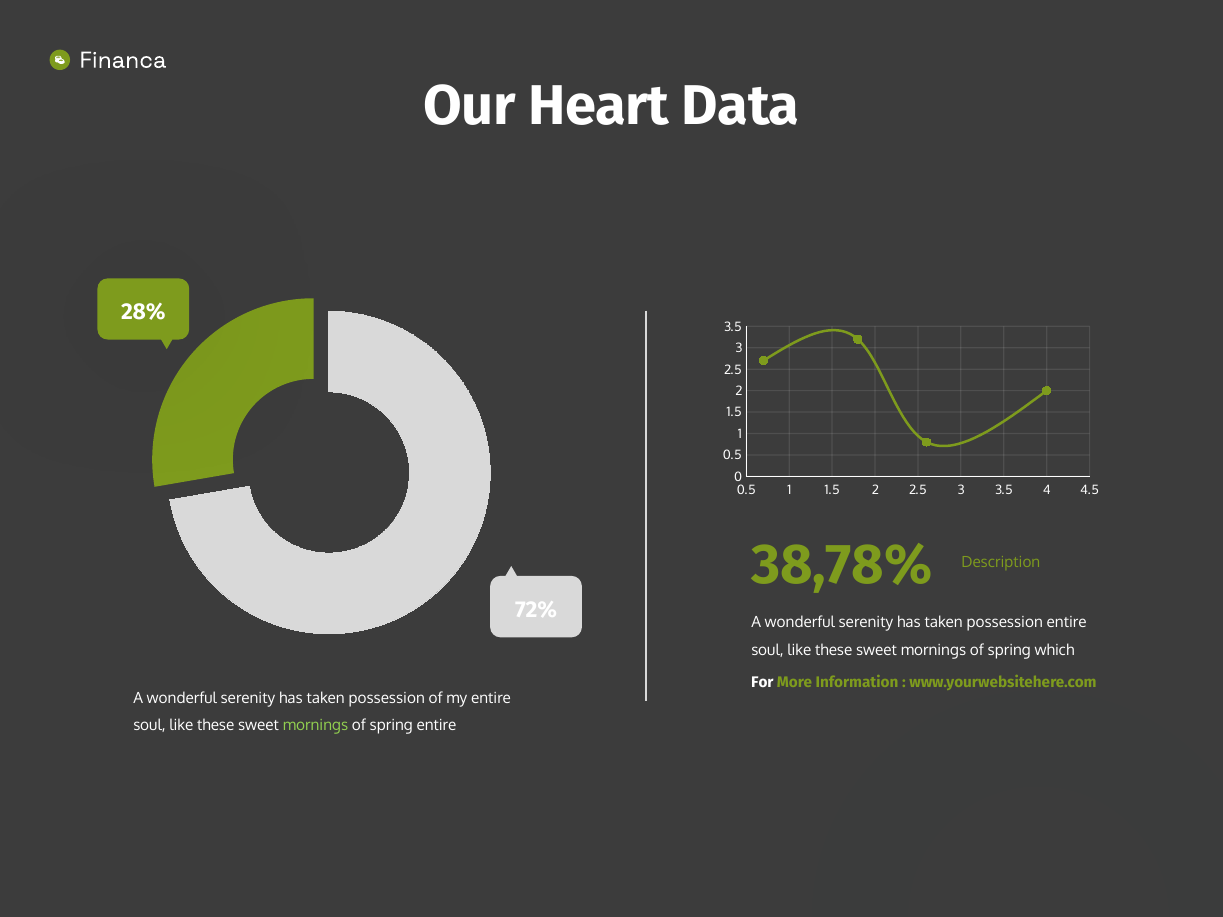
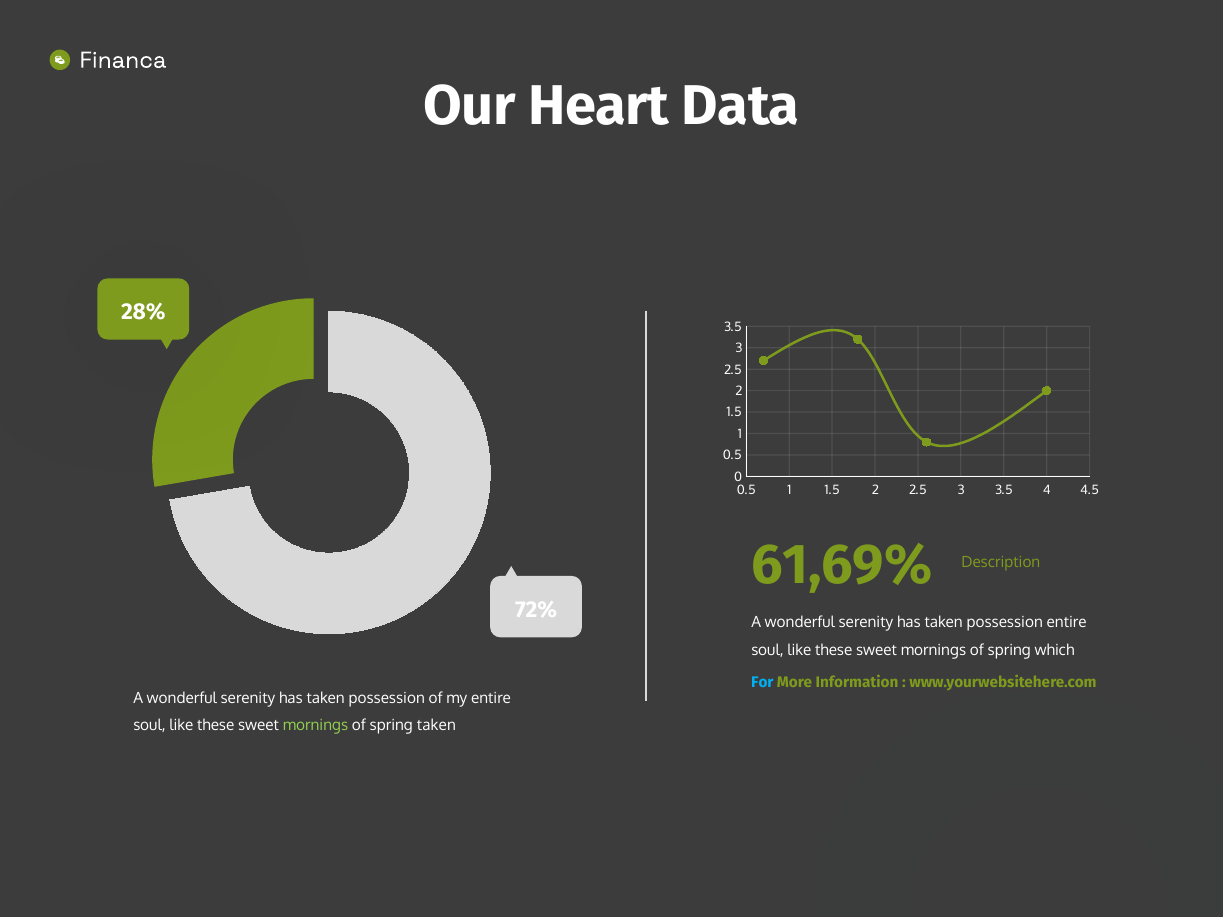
38,78%: 38,78% -> 61,69% (842, 565)
For colour: white -> light blue (762, 682)
spring entire: entire -> taken (436, 726)
